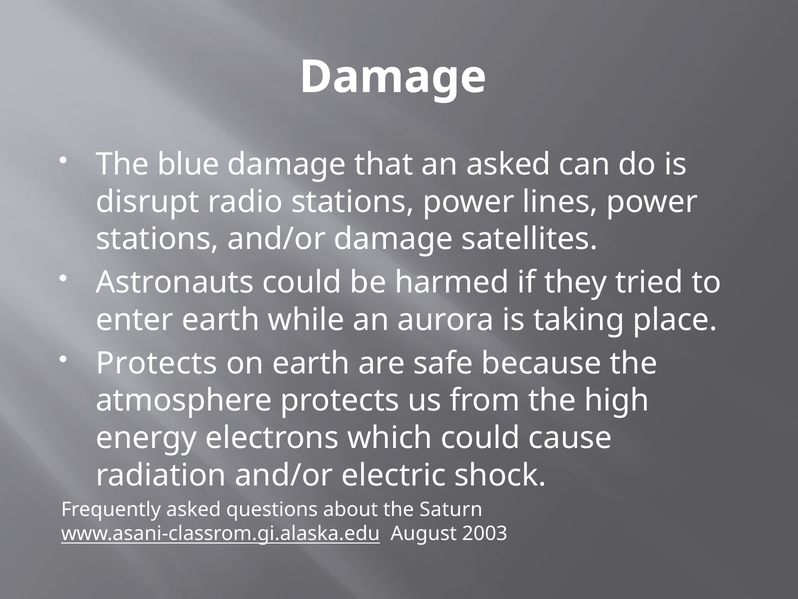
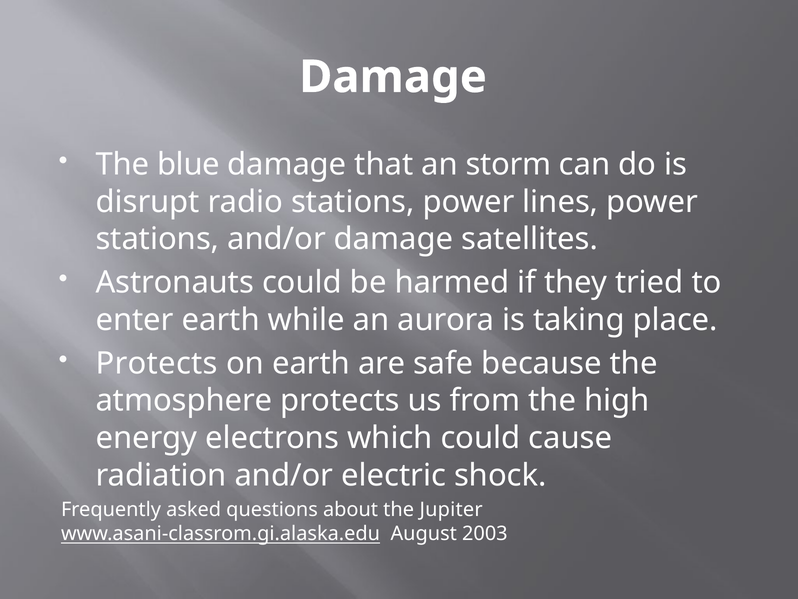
an asked: asked -> storm (509, 164)
Saturn: Saturn -> Jupiter (451, 509)
